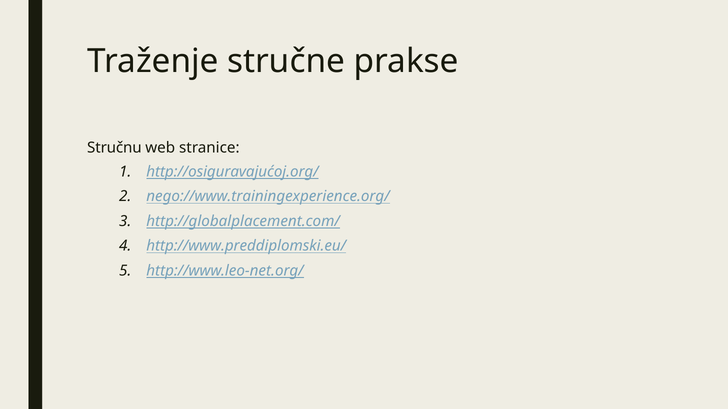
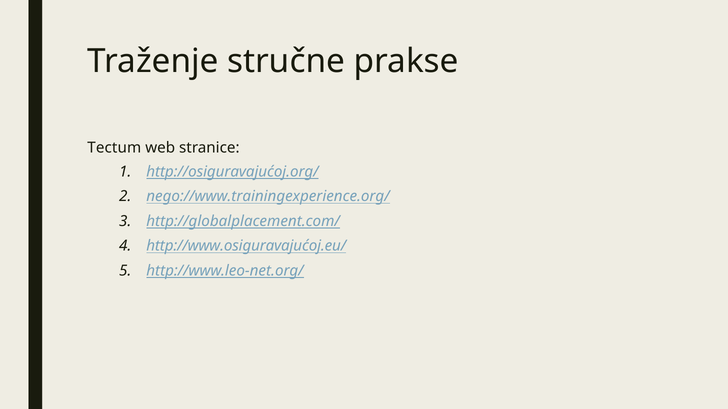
Stručnu: Stručnu -> Tectum (114, 148)
http://www.preddiplomski.eu/: http://www.preddiplomski.eu/ -> http://www.osiguravajućoj.eu/ (246, 246)
